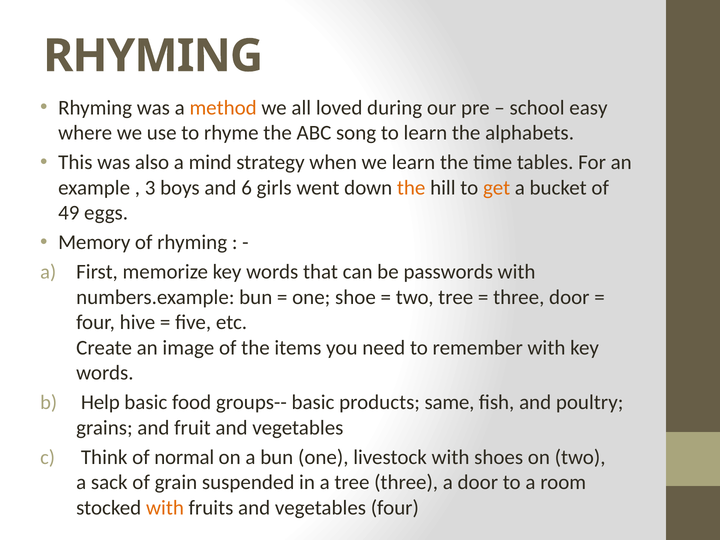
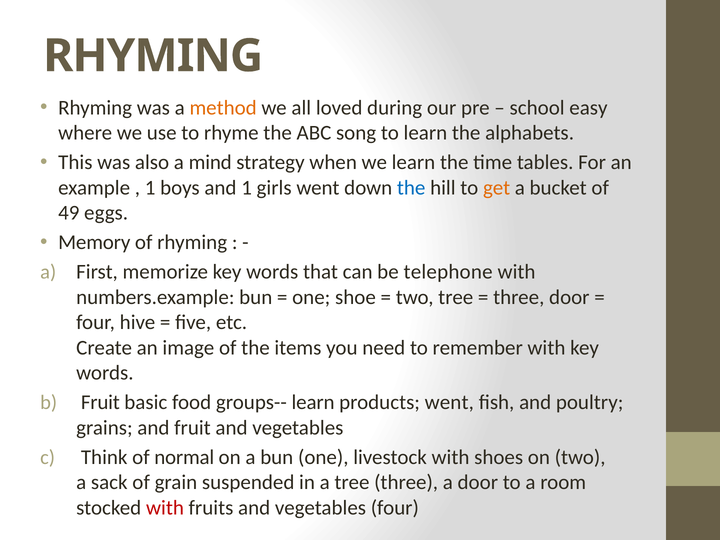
3: 3 -> 1 (150, 188)
and 6: 6 -> 1 (247, 188)
the colour: orange -> blue (411, 188)
passwords: passwords -> telephone (448, 272)
Help: Help -> Fruit (100, 402)
groups-- basic: basic -> learn (313, 402)
products same: same -> went (449, 402)
with colour: orange -> red (165, 508)
